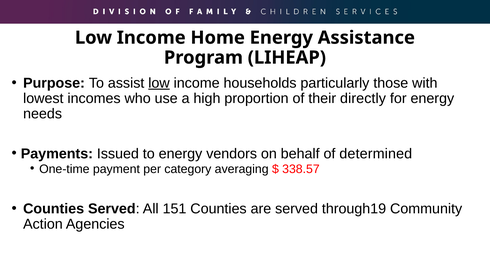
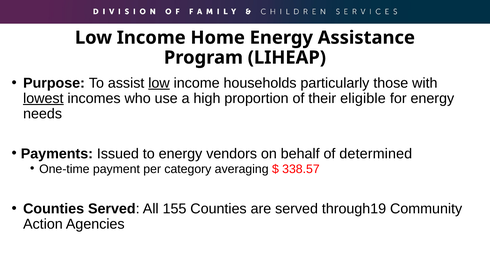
lowest underline: none -> present (43, 98)
directly: directly -> eligible (363, 98)
151: 151 -> 155 (175, 209)
